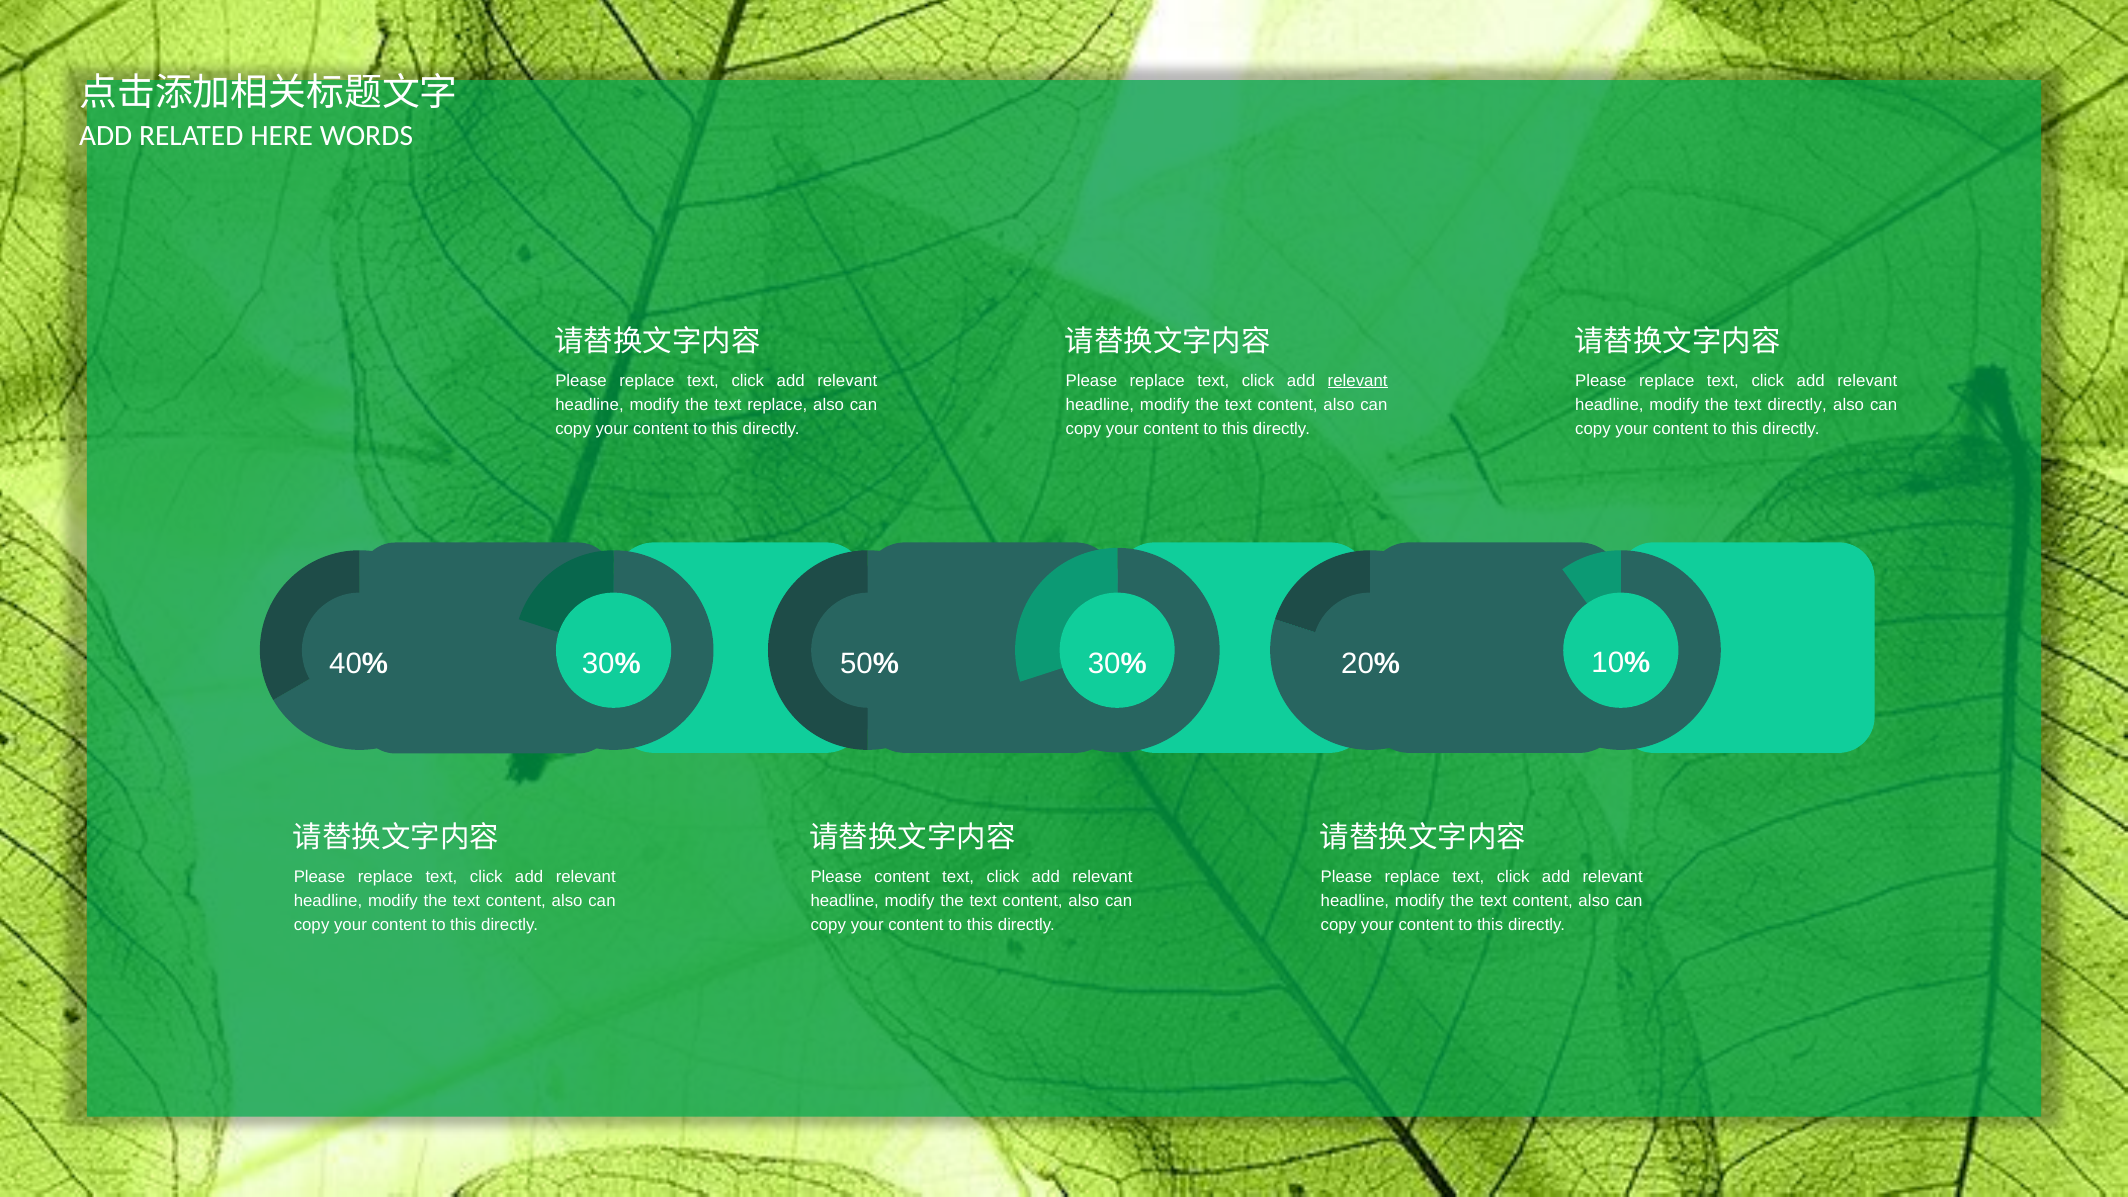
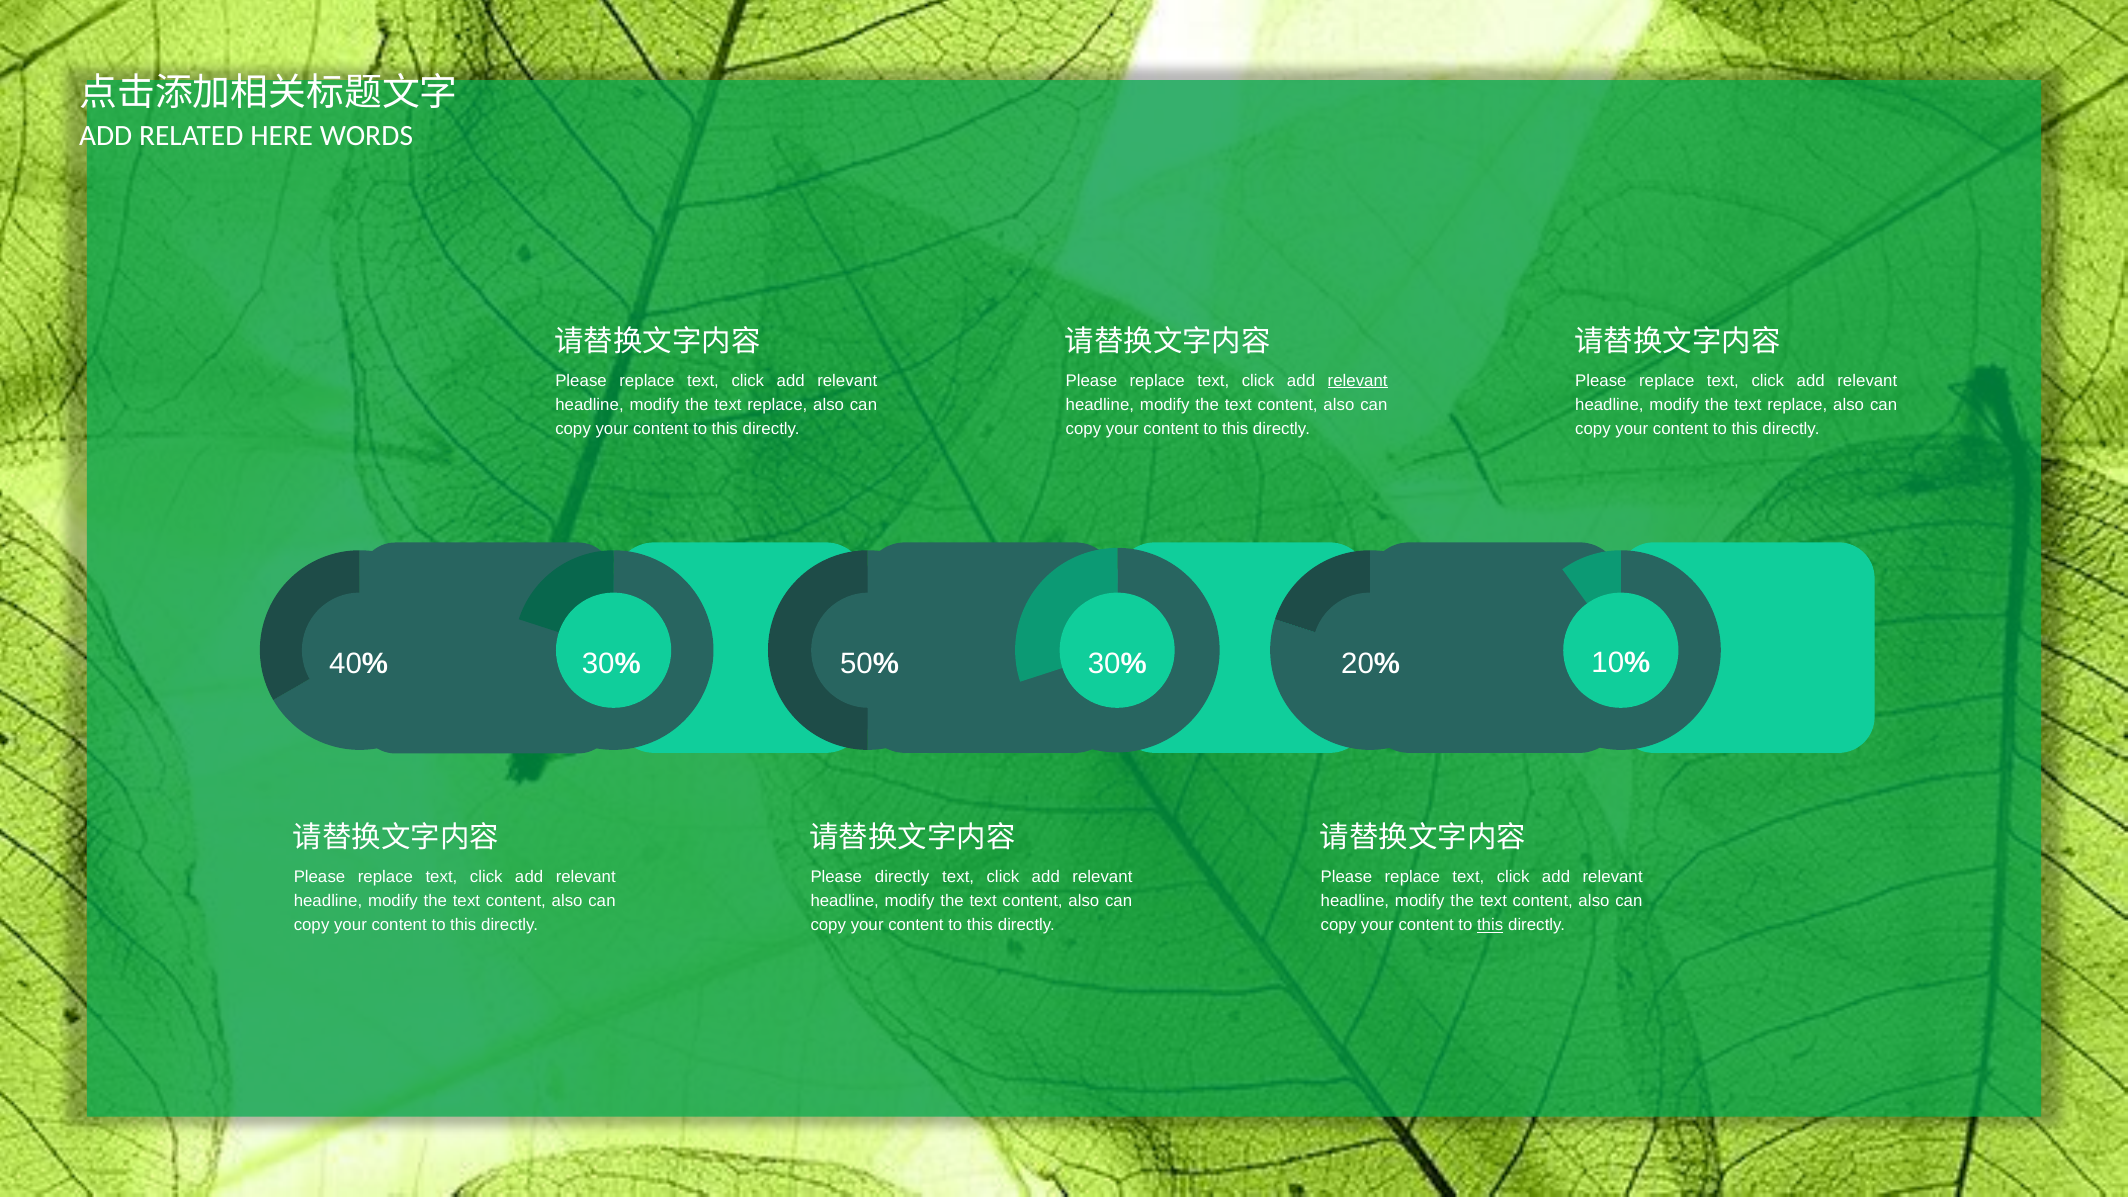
directly: directly -> replace (1797, 405)
Please content: content -> directly (902, 877)
this underline: none -> present (1490, 925)
